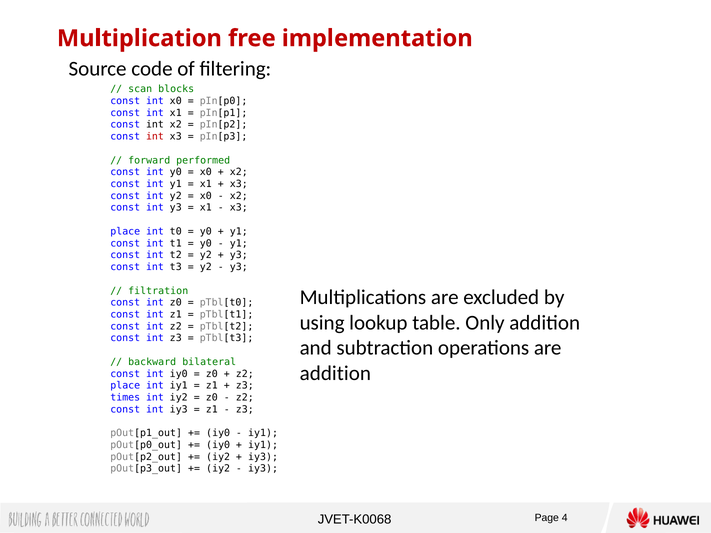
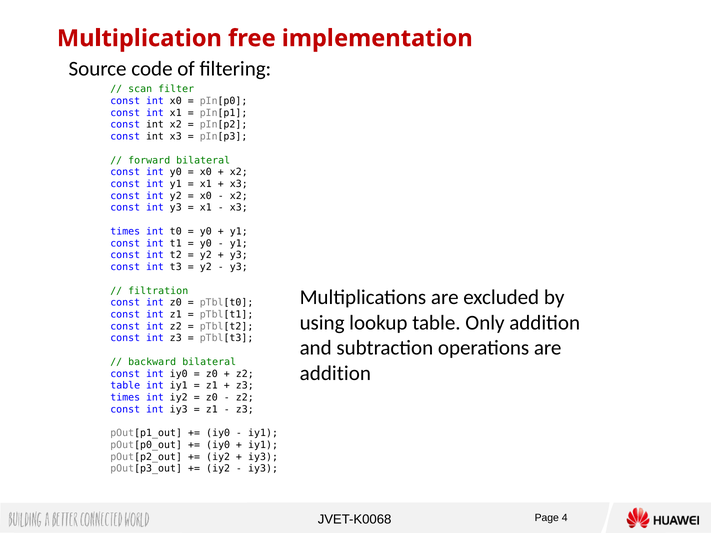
blocks: blocks -> filter (176, 89)
int colour: red -> black (155, 137)
forward performed: performed -> bilateral (203, 160)
place: place -> times (125, 232)
place: place -> table (125, 386)
